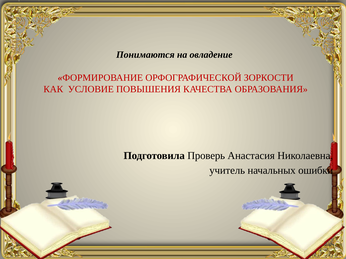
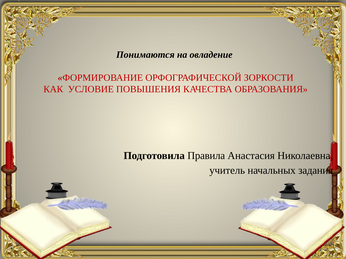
Проверь: Проверь -> Правила (206, 156)
ошибки: ошибки -> задания (316, 171)
